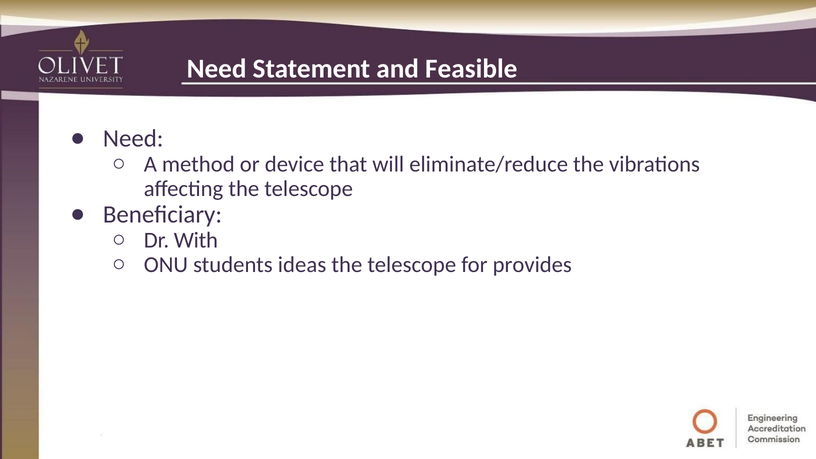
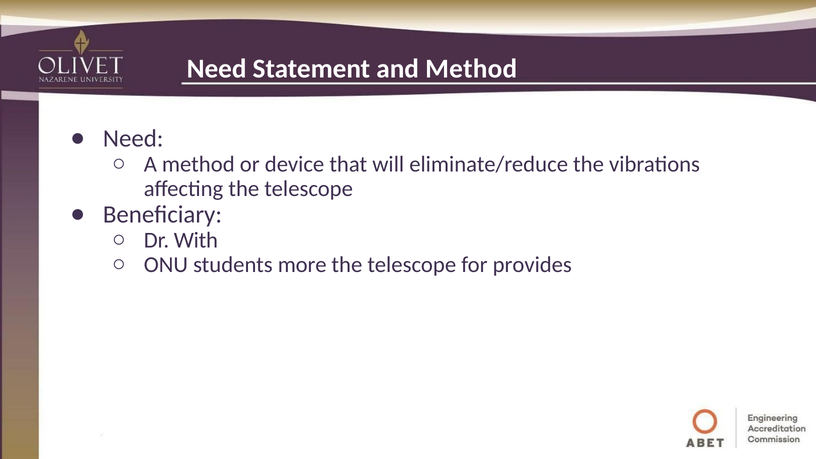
and Feasible: Feasible -> Method (471, 69)
ideas: ideas -> more (302, 265)
